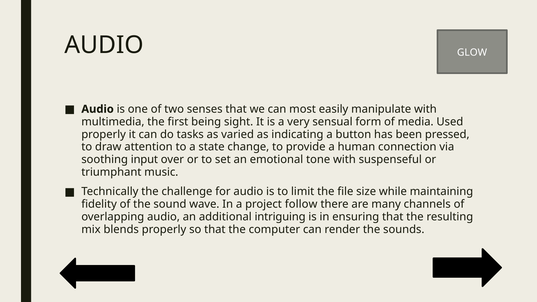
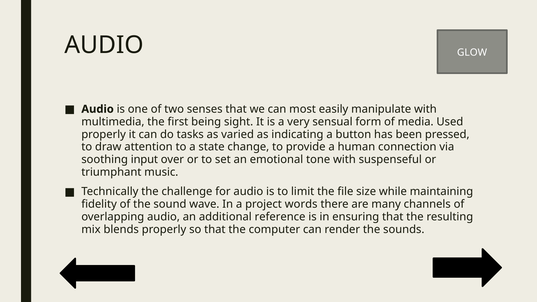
follow: follow -> words (301, 204)
intriguing: intriguing -> reference (280, 217)
